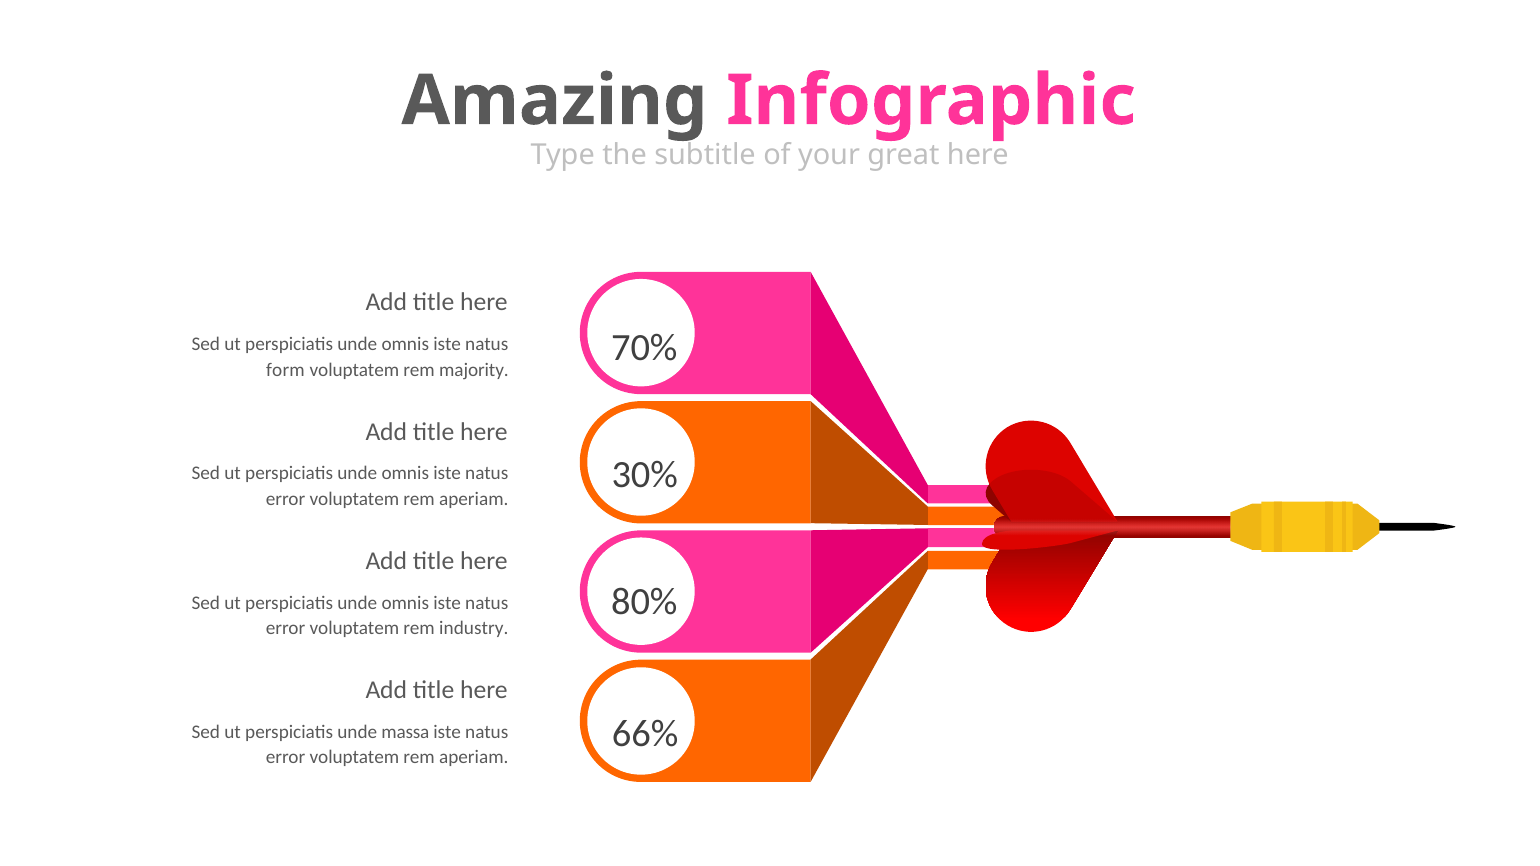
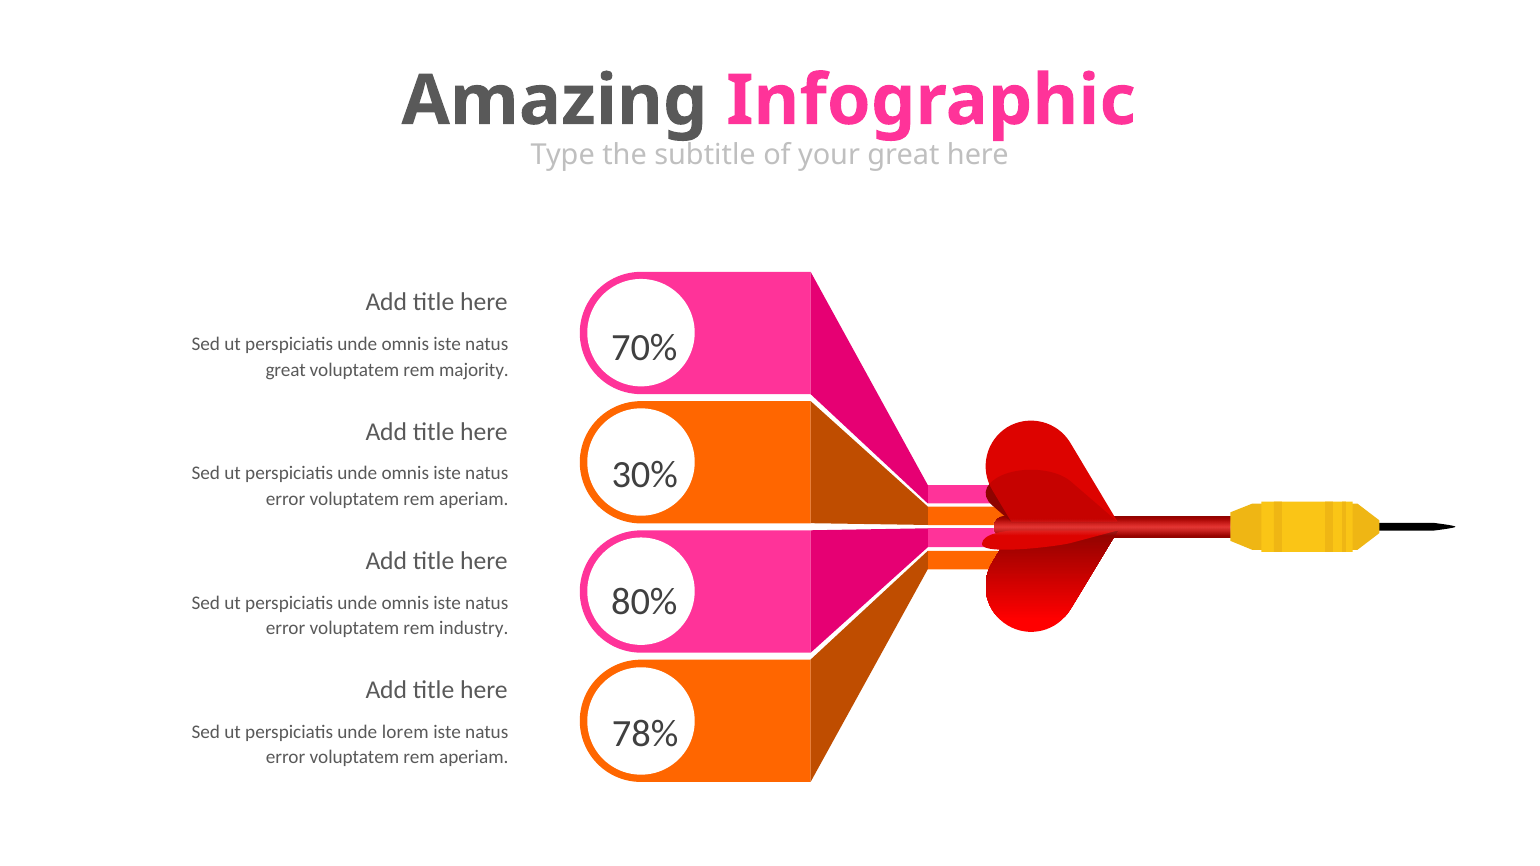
form: form -> great (286, 370)
66%: 66% -> 78% (645, 734)
massa: massa -> lorem (405, 732)
